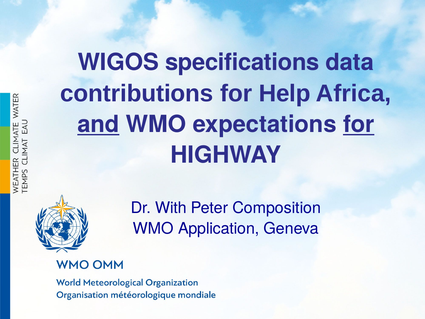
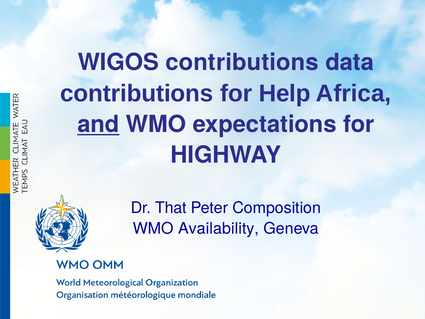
WIGOS specifications: specifications -> contributions (242, 62)
for underline: present -> none (359, 124)
With: With -> That (171, 208)
Application: Application -> Availability (219, 228)
